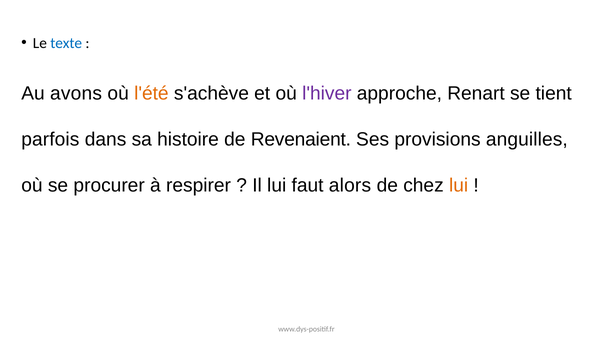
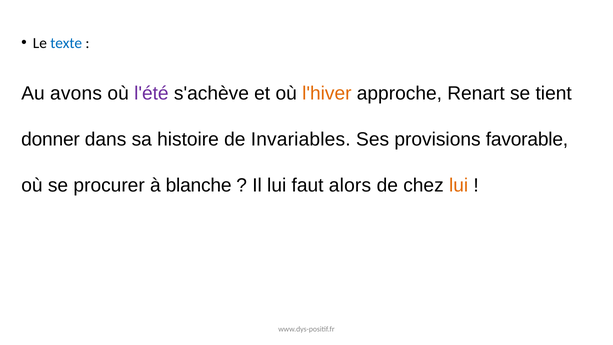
l'été colour: orange -> purple (151, 93)
l'hiver colour: purple -> orange (327, 93)
parfois: parfois -> donner (51, 139)
Revenaient: Revenaient -> Invariables (301, 139)
anguilles: anguilles -> favorable (527, 139)
respirer: respirer -> blanche (199, 185)
